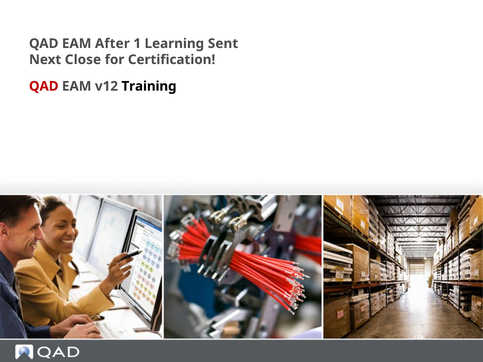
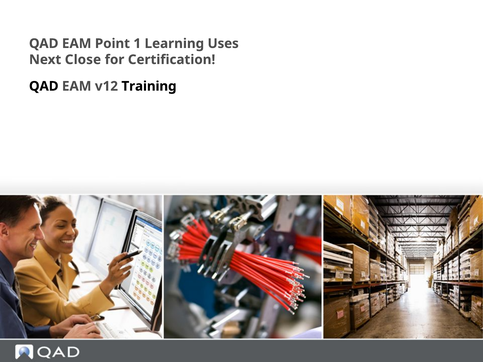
After: After -> Point (112, 44)
Sent: Sent -> Uses (223, 44)
QAD colour: red -> black (44, 86)
